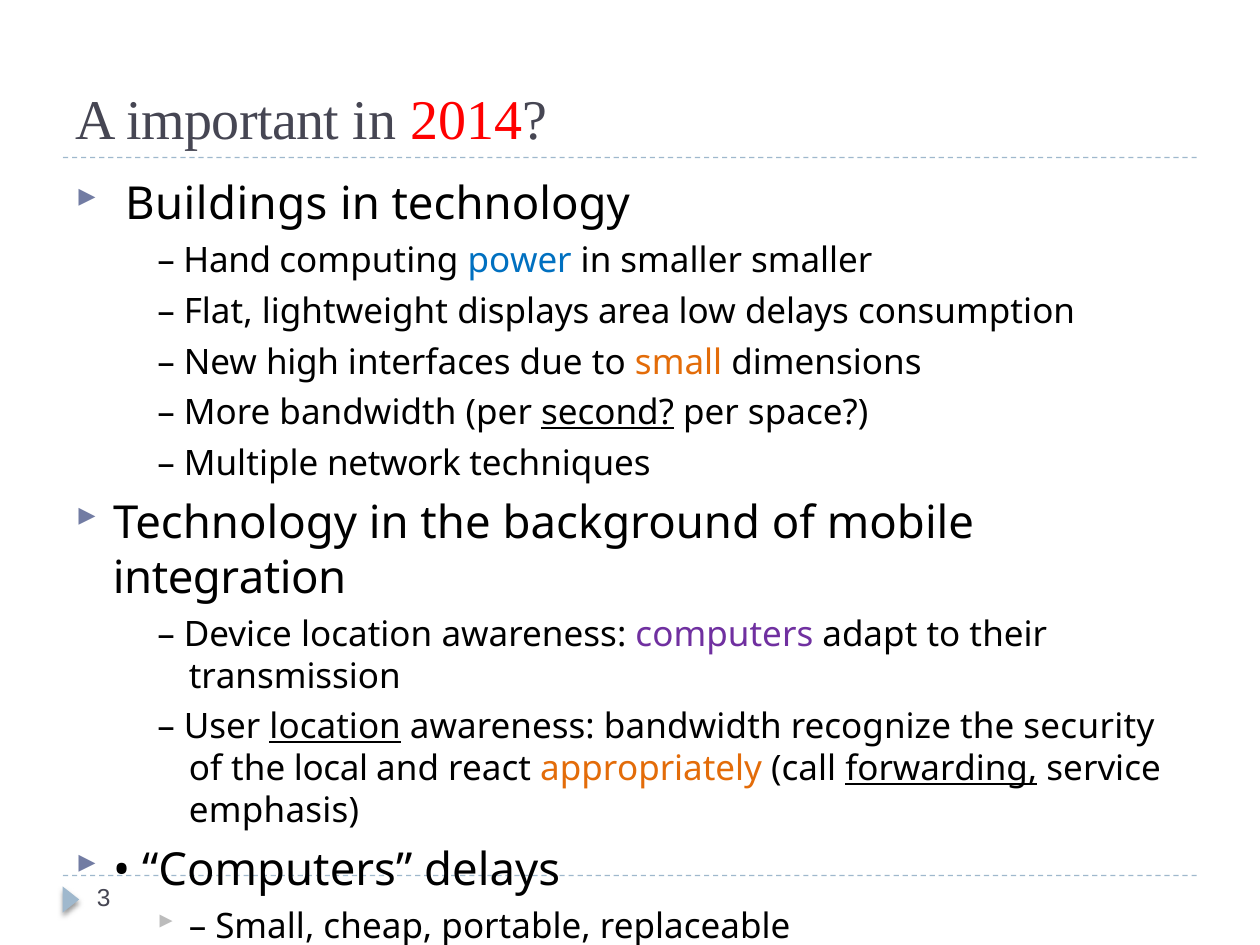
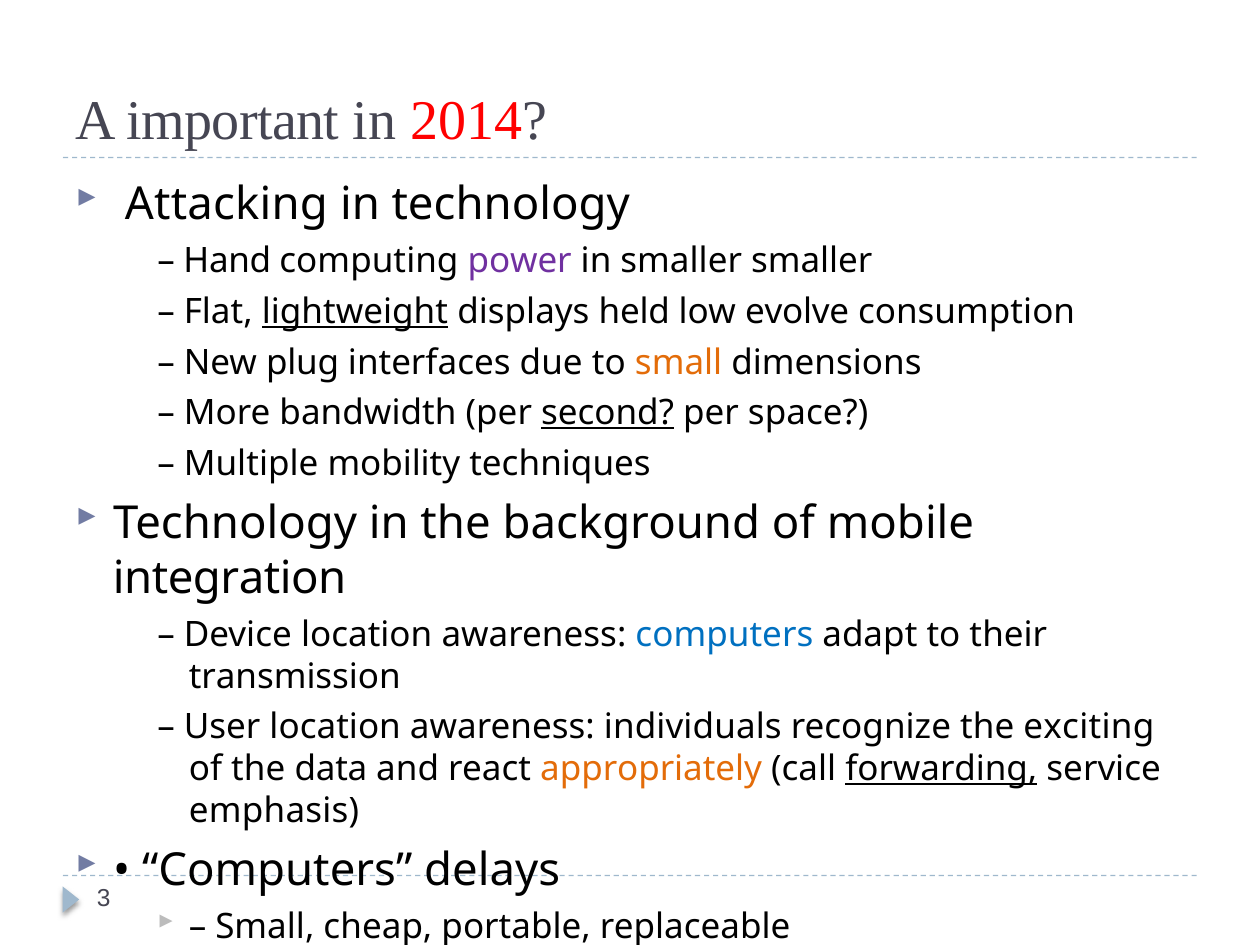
Buildings: Buildings -> Attacking (226, 205)
power colour: blue -> purple (520, 261)
lightweight underline: none -> present (355, 312)
area: area -> held (634, 312)
low delays: delays -> evolve (797, 312)
high: high -> plug (303, 363)
network: network -> mobility (394, 464)
computers colour: purple -> blue (724, 634)
location underline: present -> none (335, 727)
awareness bandwidth: bandwidth -> individuals (693, 727)
security: security -> exciting (1089, 727)
local: local -> data (331, 769)
